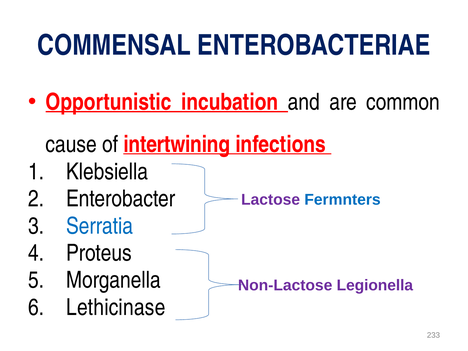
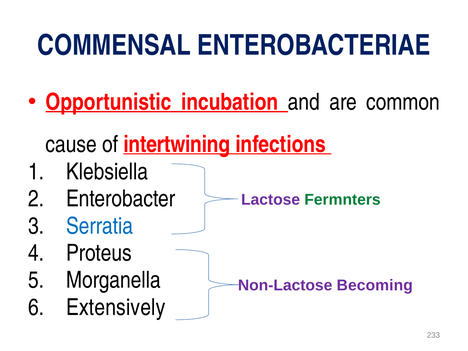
Fermnters colour: blue -> green (343, 200)
Legionella: Legionella -> Becoming (375, 285)
Lethicinase: Lethicinase -> Extensively (116, 307)
